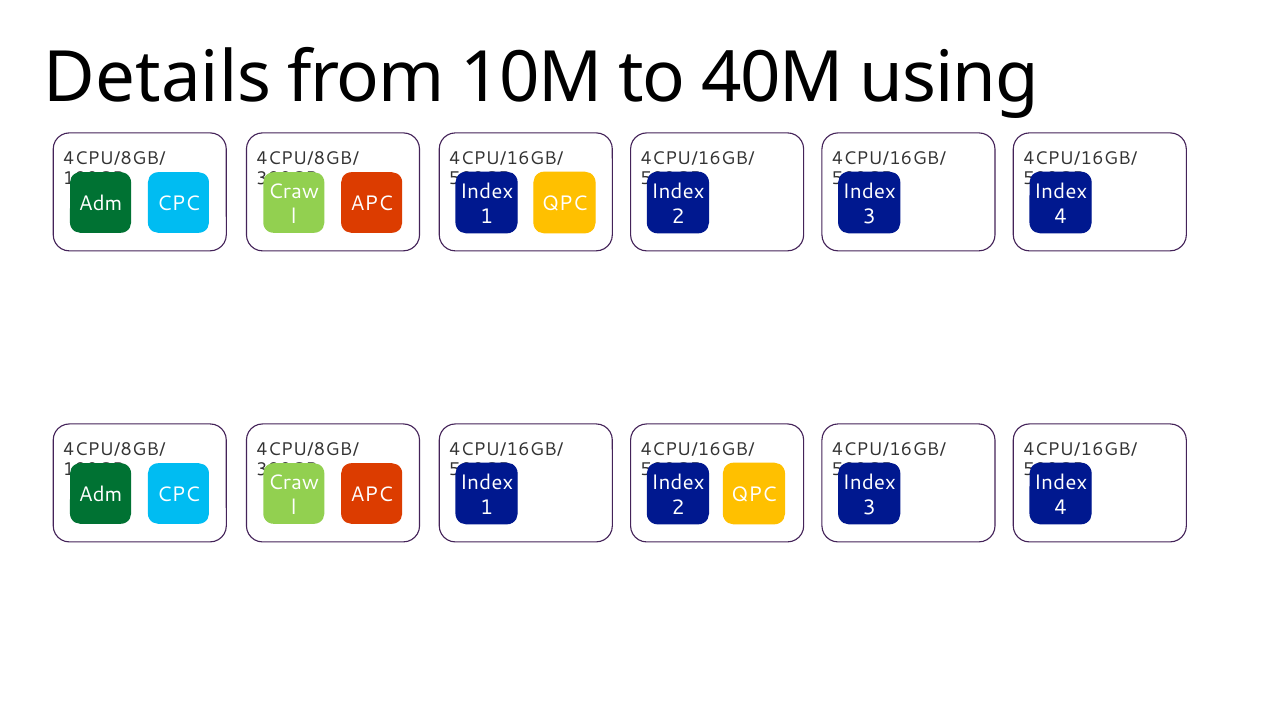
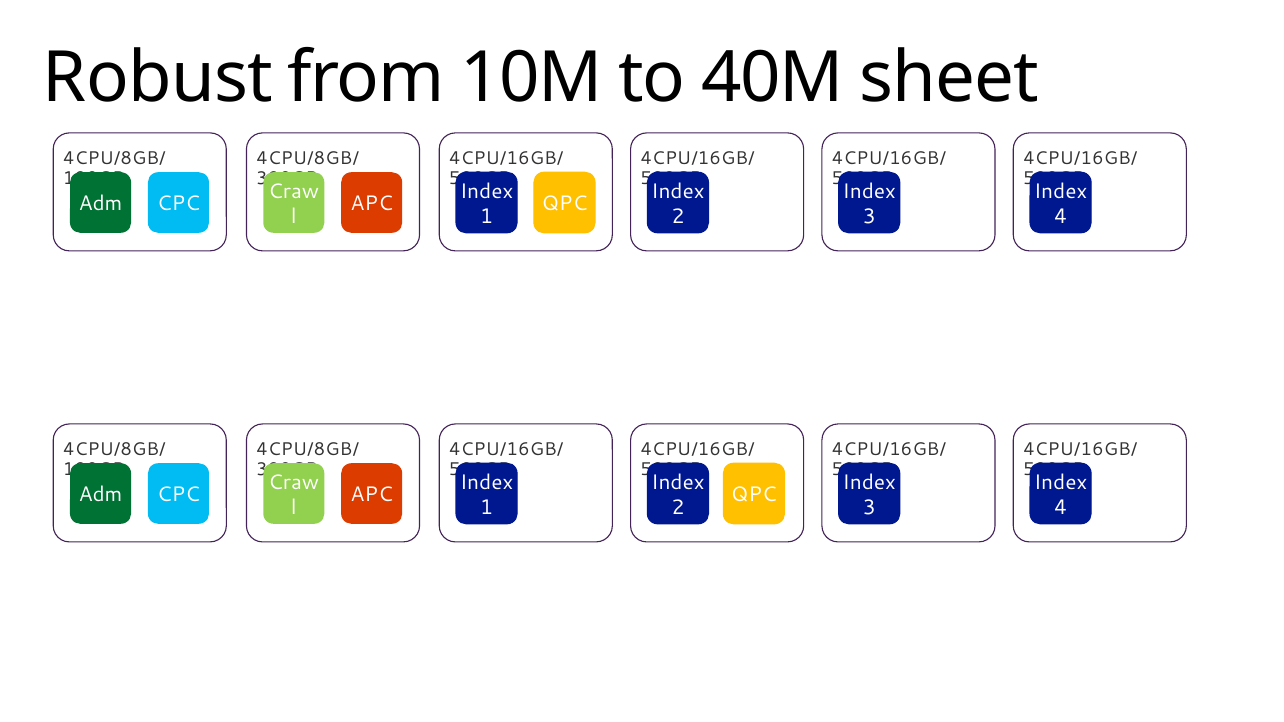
Details: Details -> Robust (158, 78)
using: using -> sheet (949, 78)
